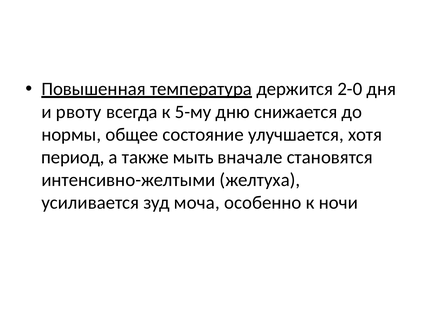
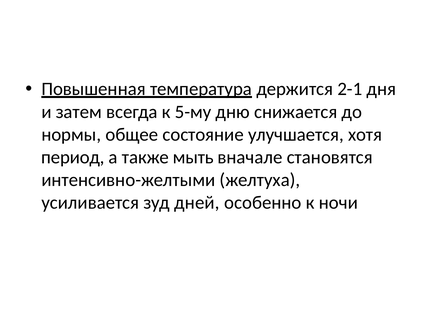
2-0: 2-0 -> 2-1 (350, 89)
рвоту: рвоту -> затем (79, 112)
моча: моча -> дней (197, 202)
